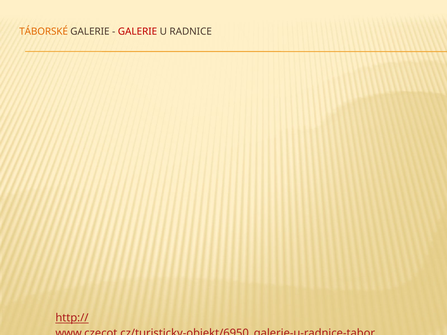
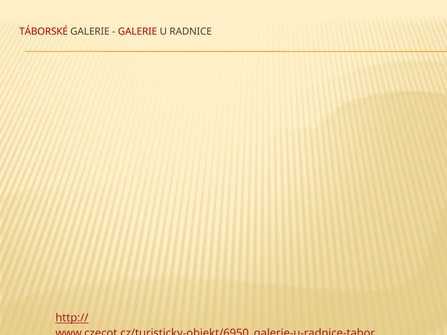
TÁBORSKÉ colour: orange -> red (44, 32)
